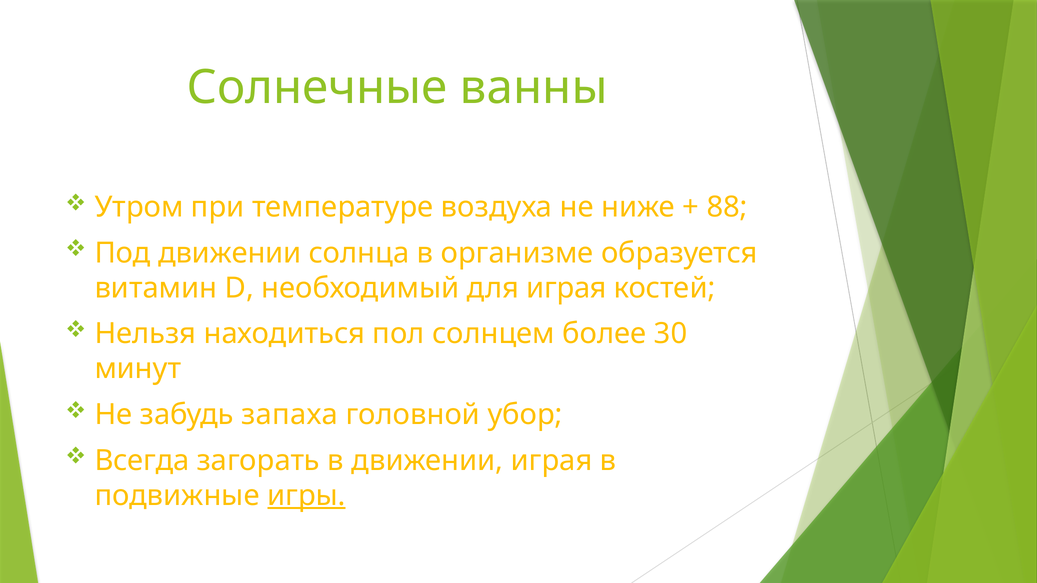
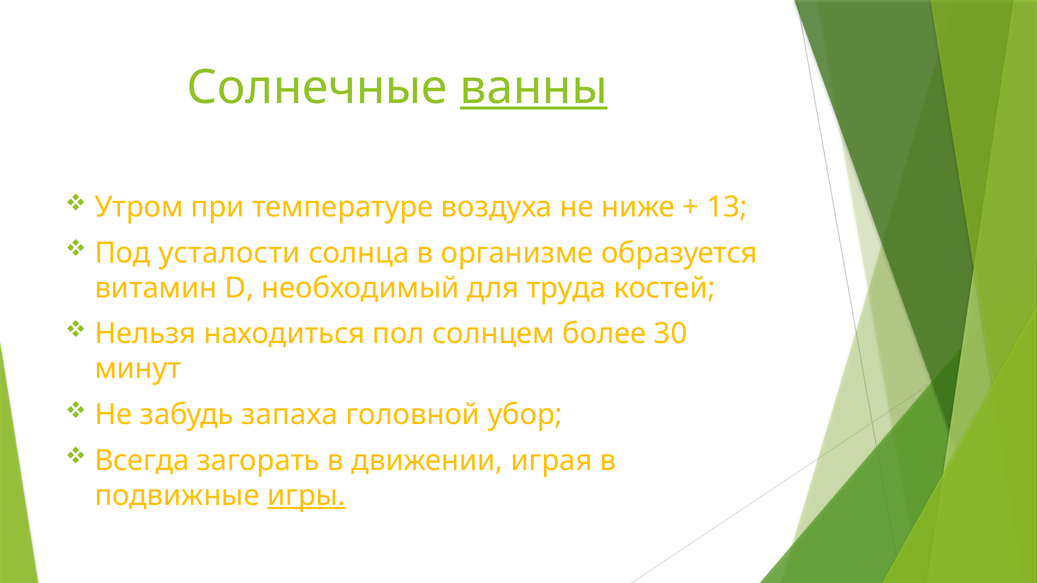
ванны underline: none -> present (534, 88)
88: 88 -> 13 (727, 207)
Под движении: движении -> усталости (230, 253)
для играя: играя -> труда (566, 288)
